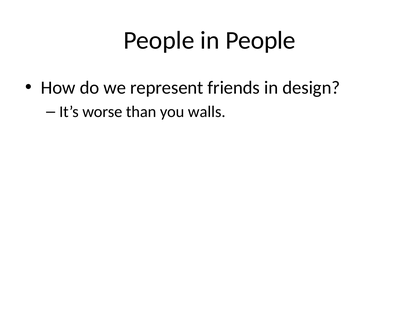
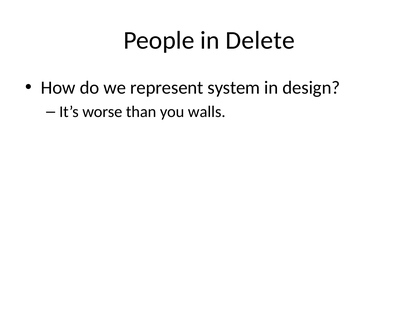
in People: People -> Delete (260, 41)
friends: friends -> system (234, 88)
